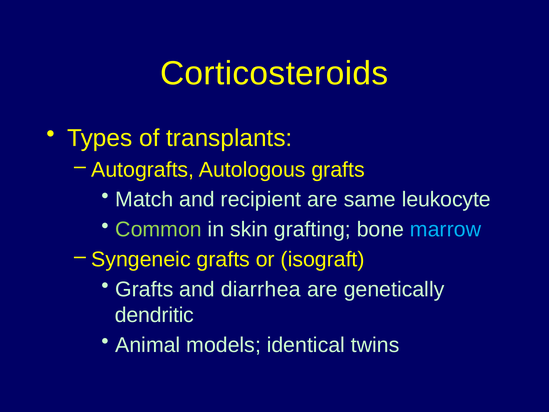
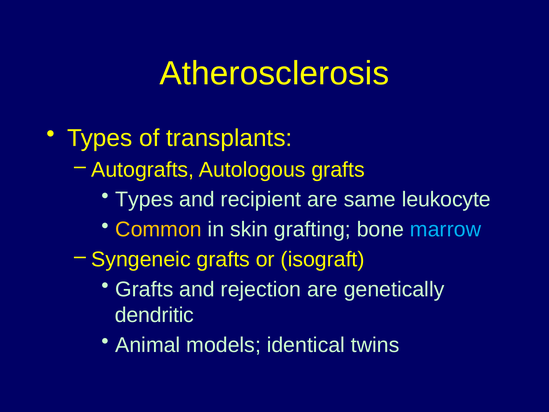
Corticosteroids: Corticosteroids -> Atherosclerosis (274, 73)
Match: Match -> Types (144, 199)
Common colour: light green -> yellow (159, 229)
diarrhea: diarrhea -> rejection (261, 289)
